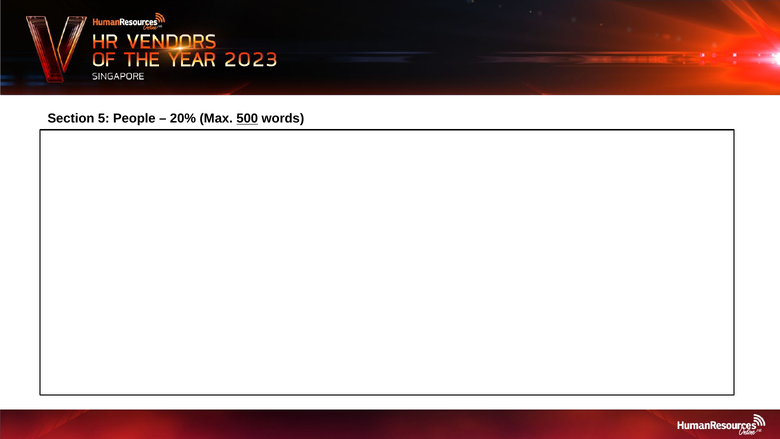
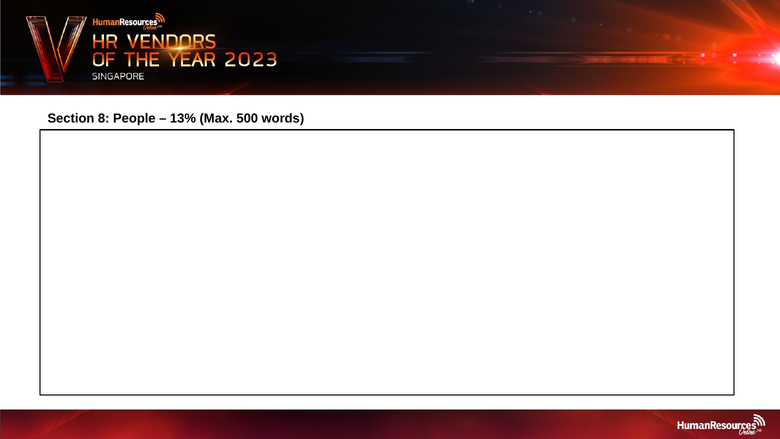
5: 5 -> 8 (104, 119)
20%: 20% -> 13% (183, 119)
500 underline: present -> none (247, 119)
